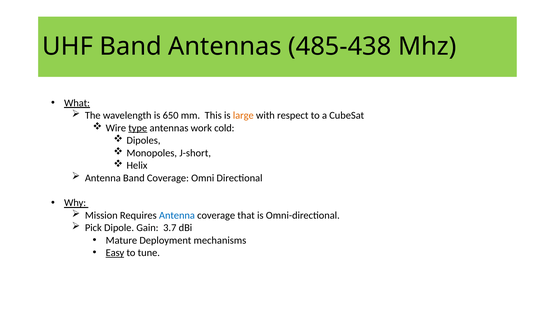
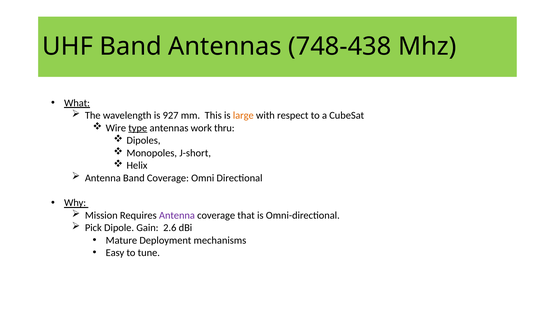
485-438: 485-438 -> 748-438 (340, 47)
650: 650 -> 927 (171, 116)
cold: cold -> thru (224, 128)
Antenna colour: blue -> purple (177, 215)
3.7: 3.7 -> 2.6 (170, 228)
Easy underline: present -> none (115, 253)
